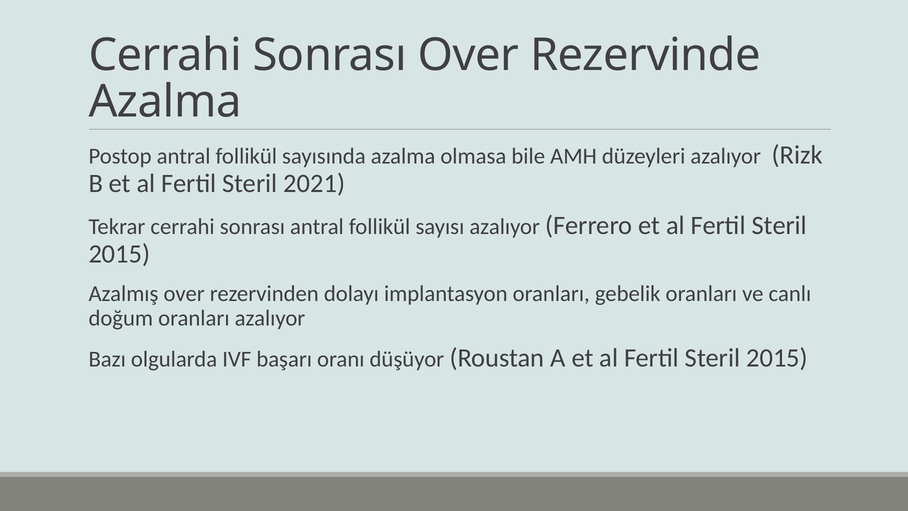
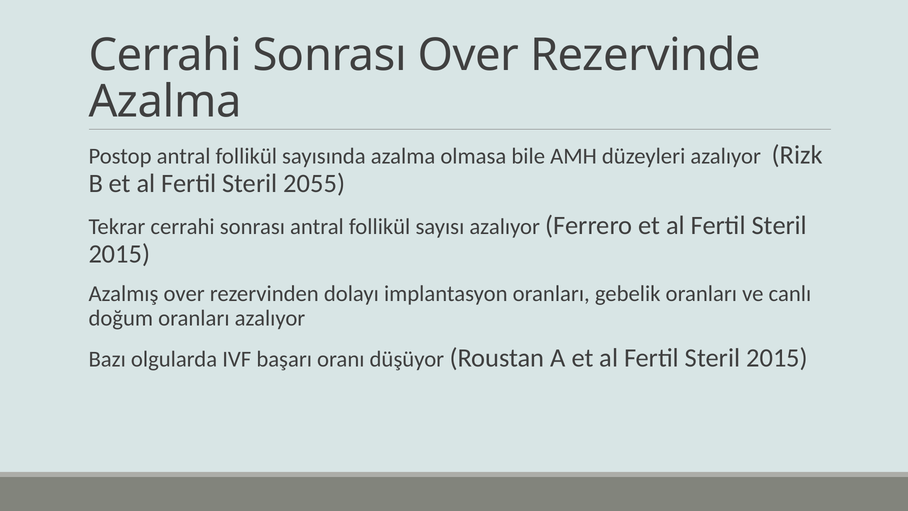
2021: 2021 -> 2055 (314, 184)
